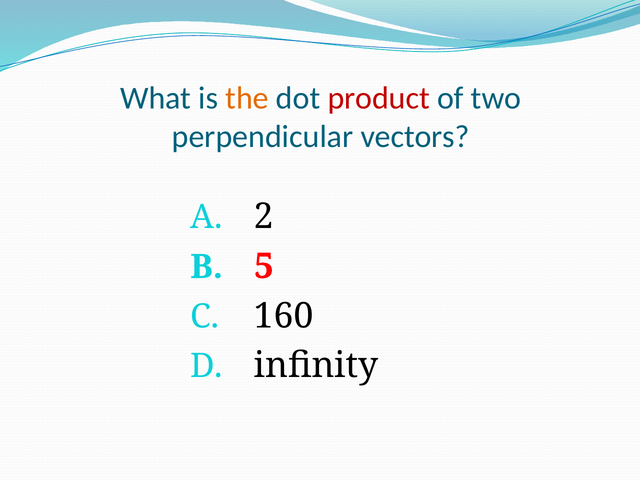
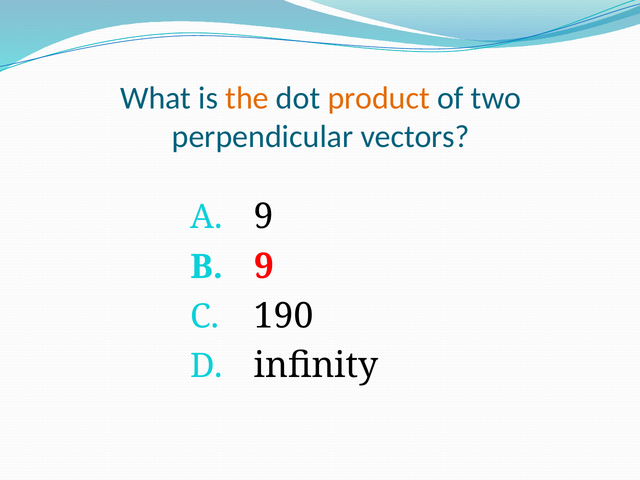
product colour: red -> orange (379, 98)
2: 2 -> 9 (264, 217)
5: 5 -> 9 (264, 266)
160: 160 -> 190 (284, 316)
